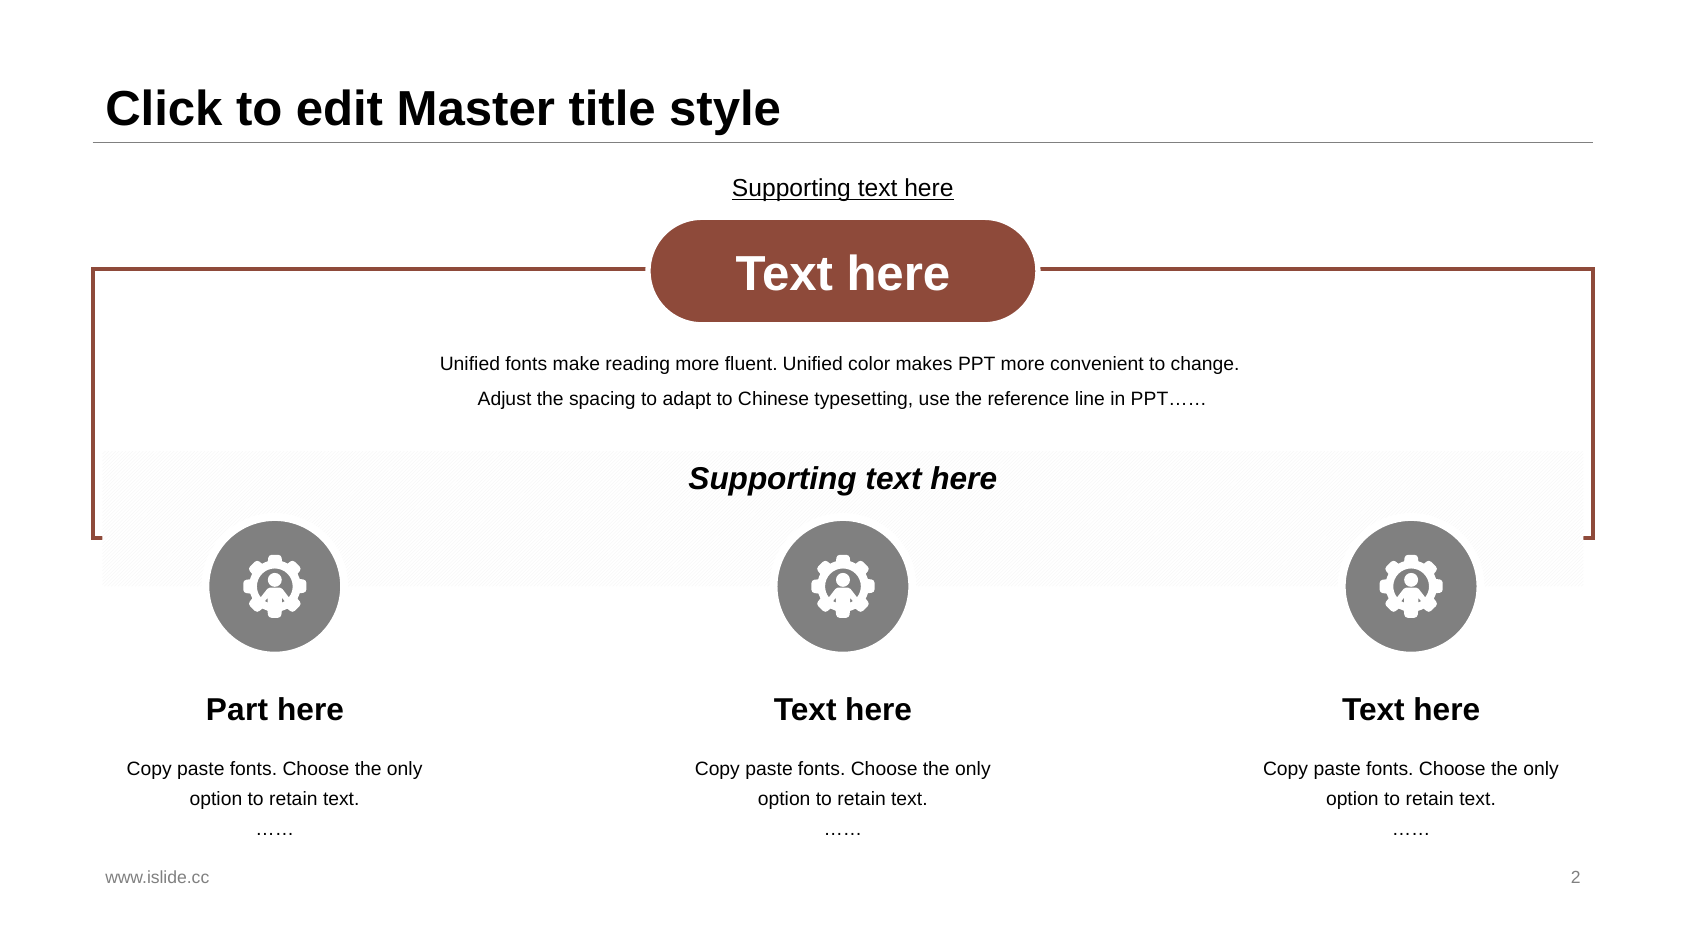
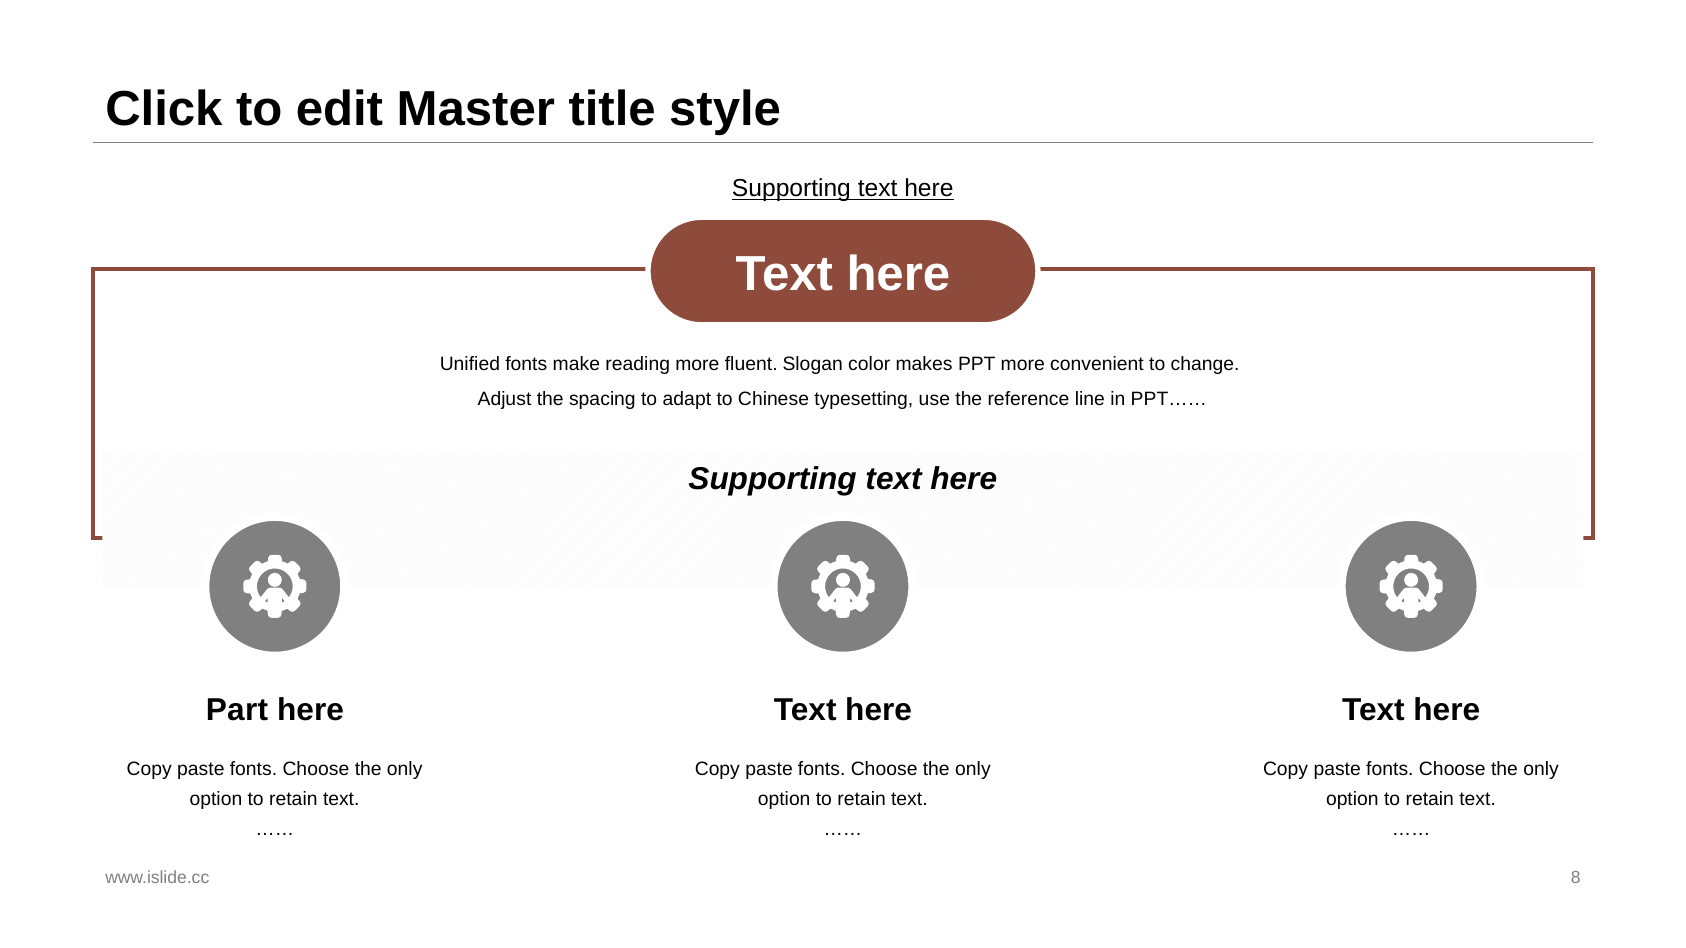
fluent Unified: Unified -> Slogan (813, 365)
2: 2 -> 8 (1576, 878)
